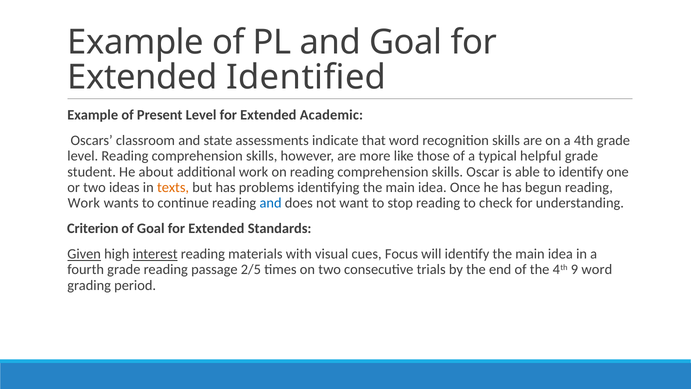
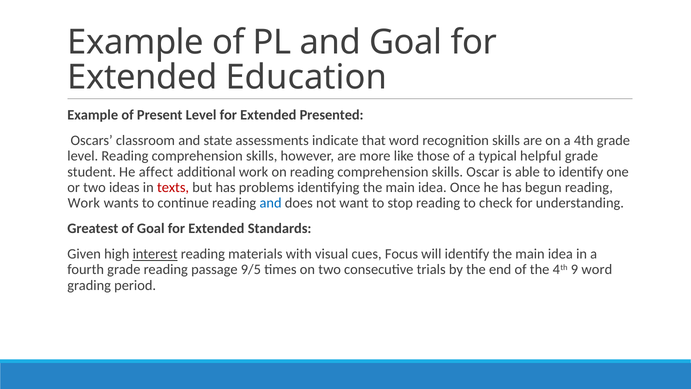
Identified: Identified -> Education (306, 77)
Academic: Academic -> Presented (332, 115)
about: about -> affect (156, 172)
texts colour: orange -> red (173, 187)
Criterion: Criterion -> Greatest (93, 228)
Given underline: present -> none (84, 254)
2/5: 2/5 -> 9/5 (251, 270)
